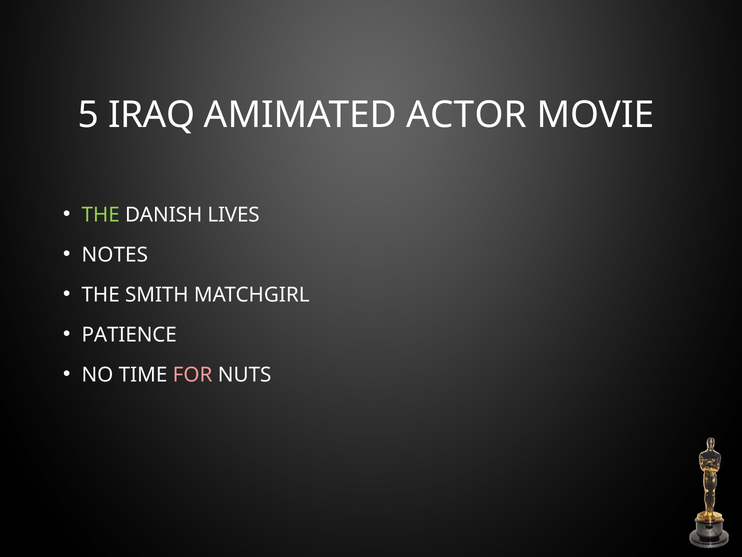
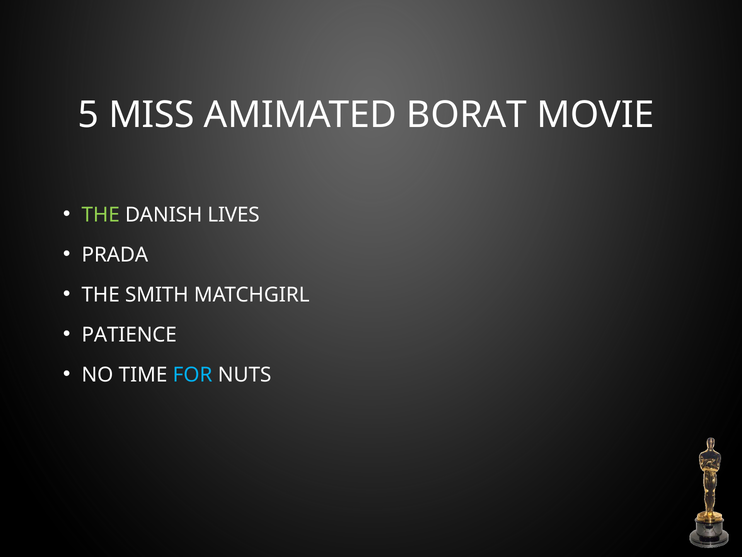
IRAQ: IRAQ -> MISS (152, 115)
ACTOR: ACTOR -> BORAT (467, 115)
NOTES: NOTES -> PRADA (115, 255)
FOR colour: pink -> light blue (193, 375)
